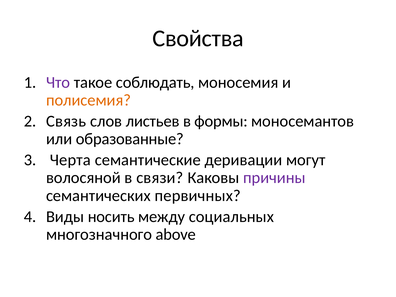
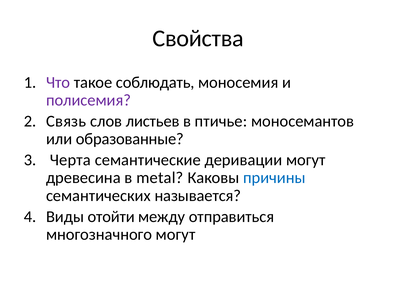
полисемия colour: orange -> purple (88, 100)
формы: формы -> птичье (221, 121)
волосяной: волосяной -> древесина (83, 178)
связи: связи -> metal (160, 178)
причины colour: purple -> blue (274, 178)
первичных: первичных -> называется (198, 196)
носить: носить -> отойти (111, 217)
социальных: социальных -> отправиться (231, 217)
многозначного above: above -> могут (176, 234)
